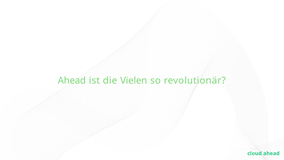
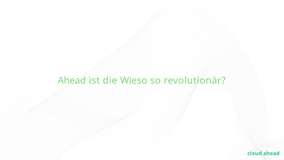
Vielen: Vielen -> Wieso (134, 81)
